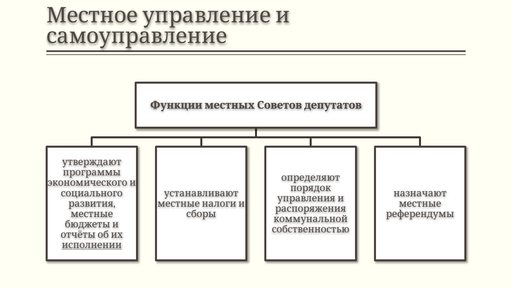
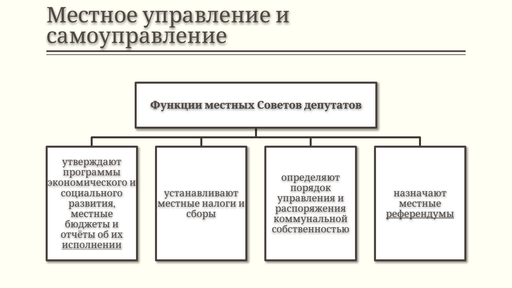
референдумы underline: none -> present (420, 214)
